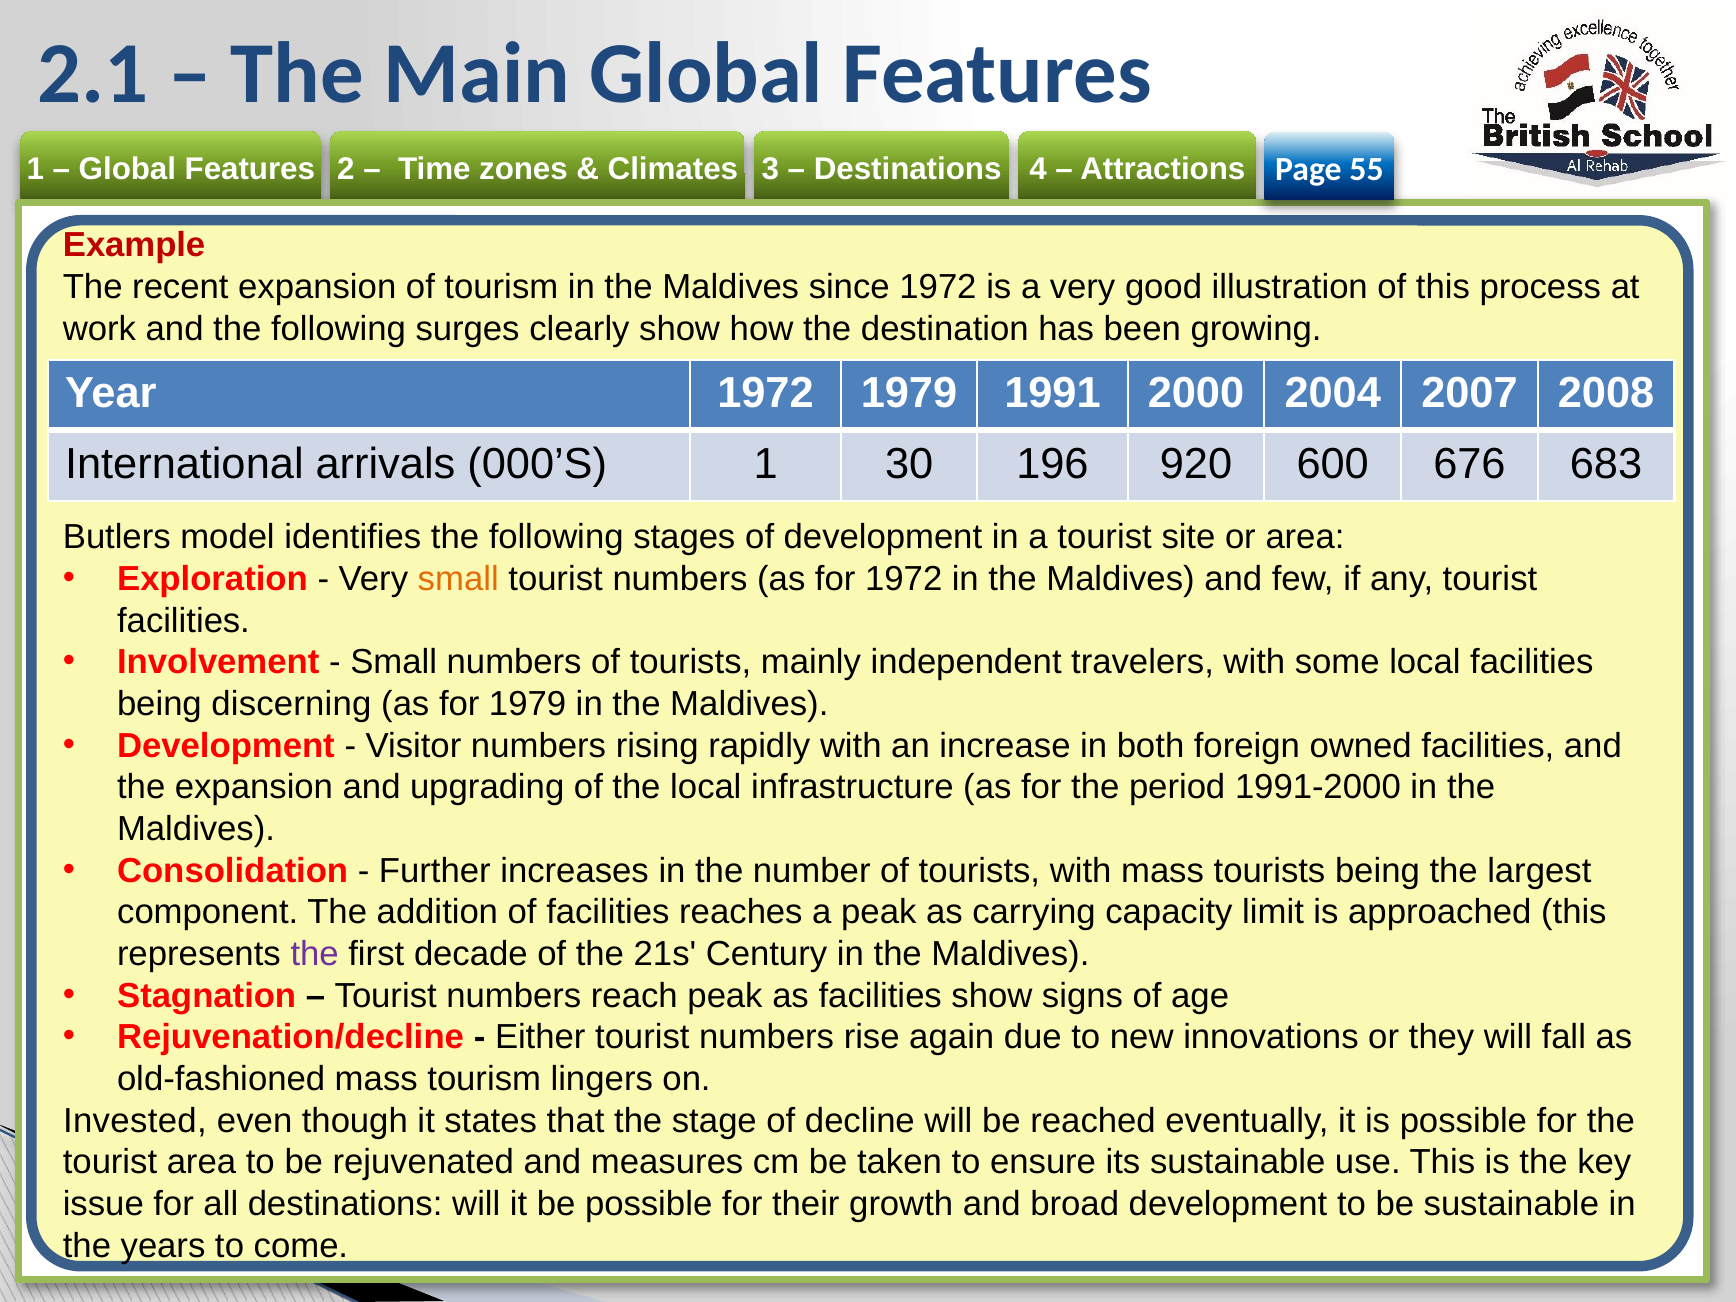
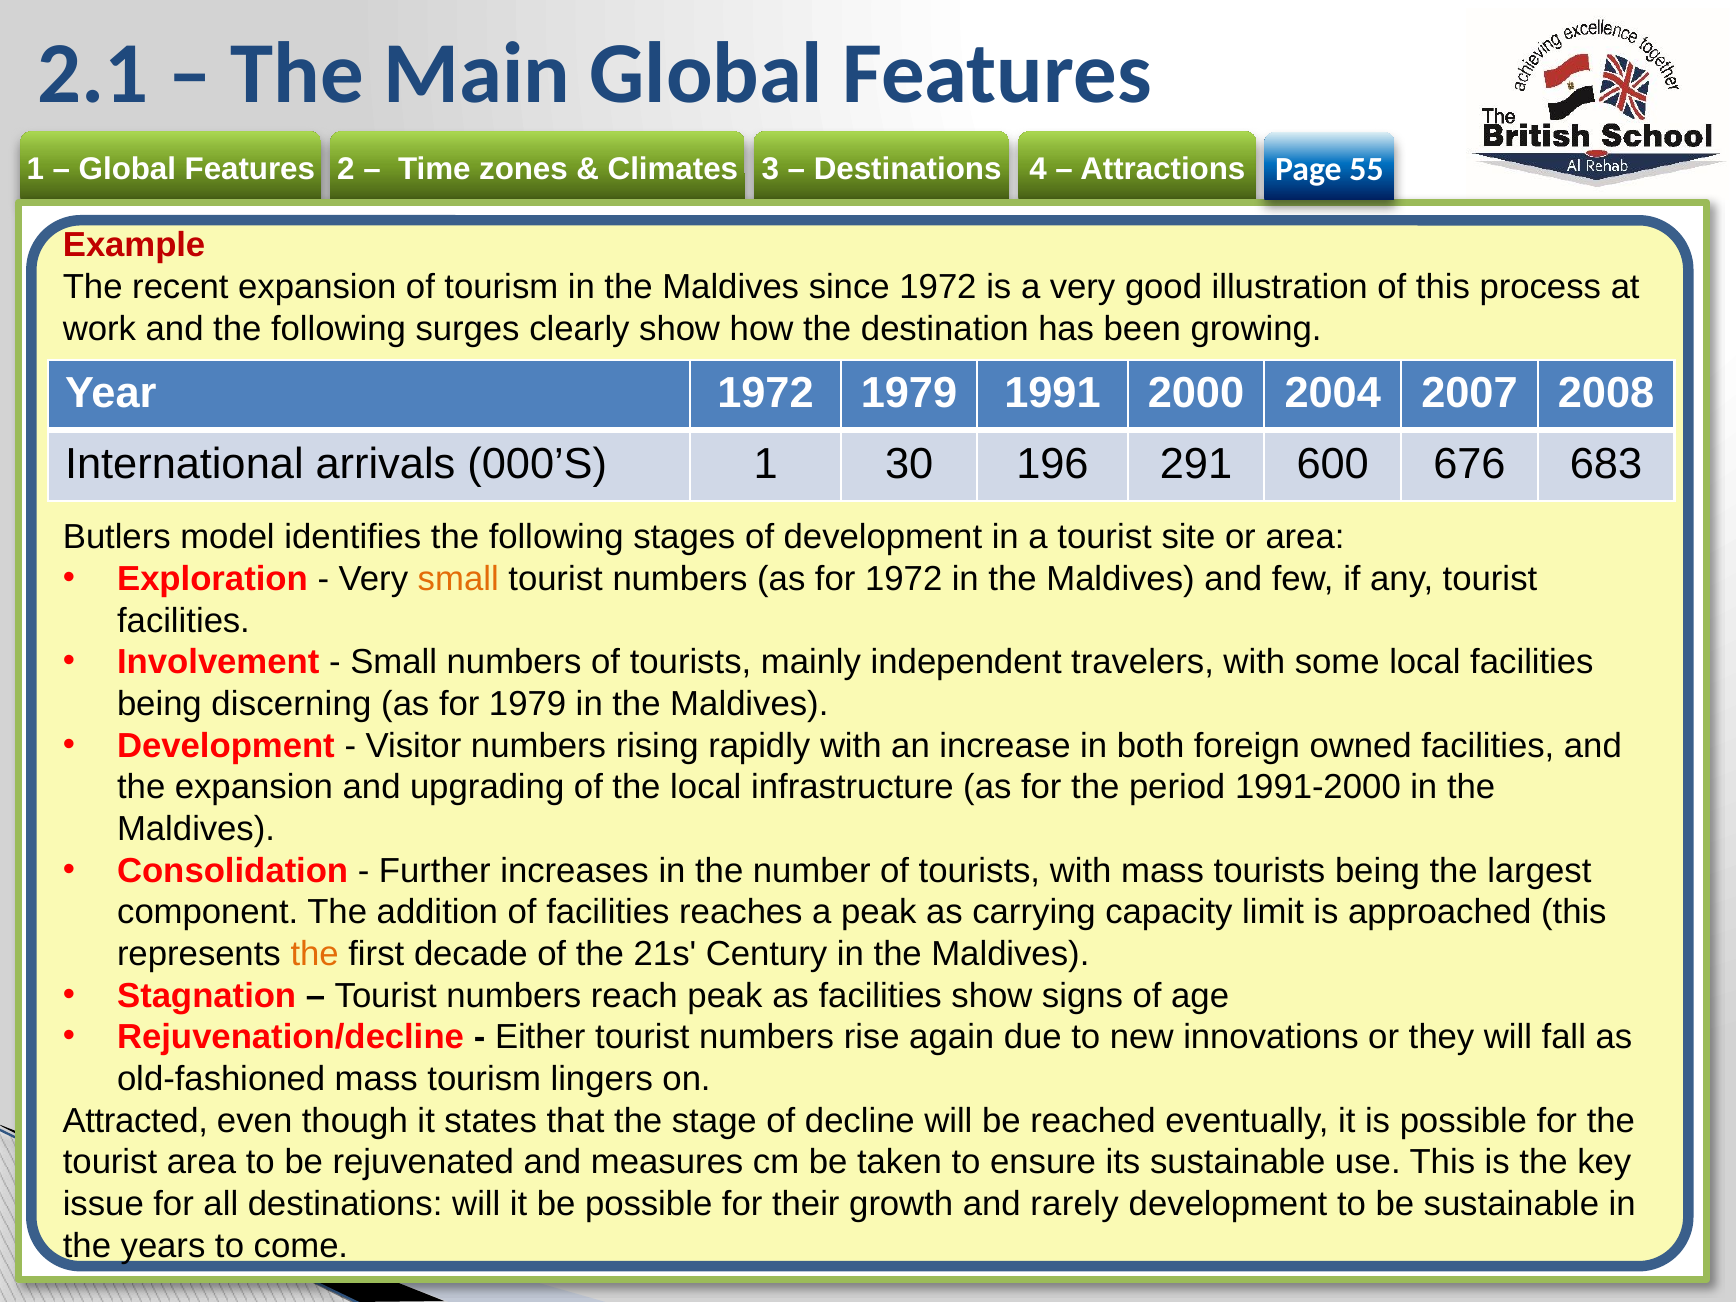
920: 920 -> 291 (1196, 464)
the colour: purple -> orange (315, 954)
Invested: Invested -> Attracted (135, 1121)
broad: broad -> rarely (1075, 1204)
